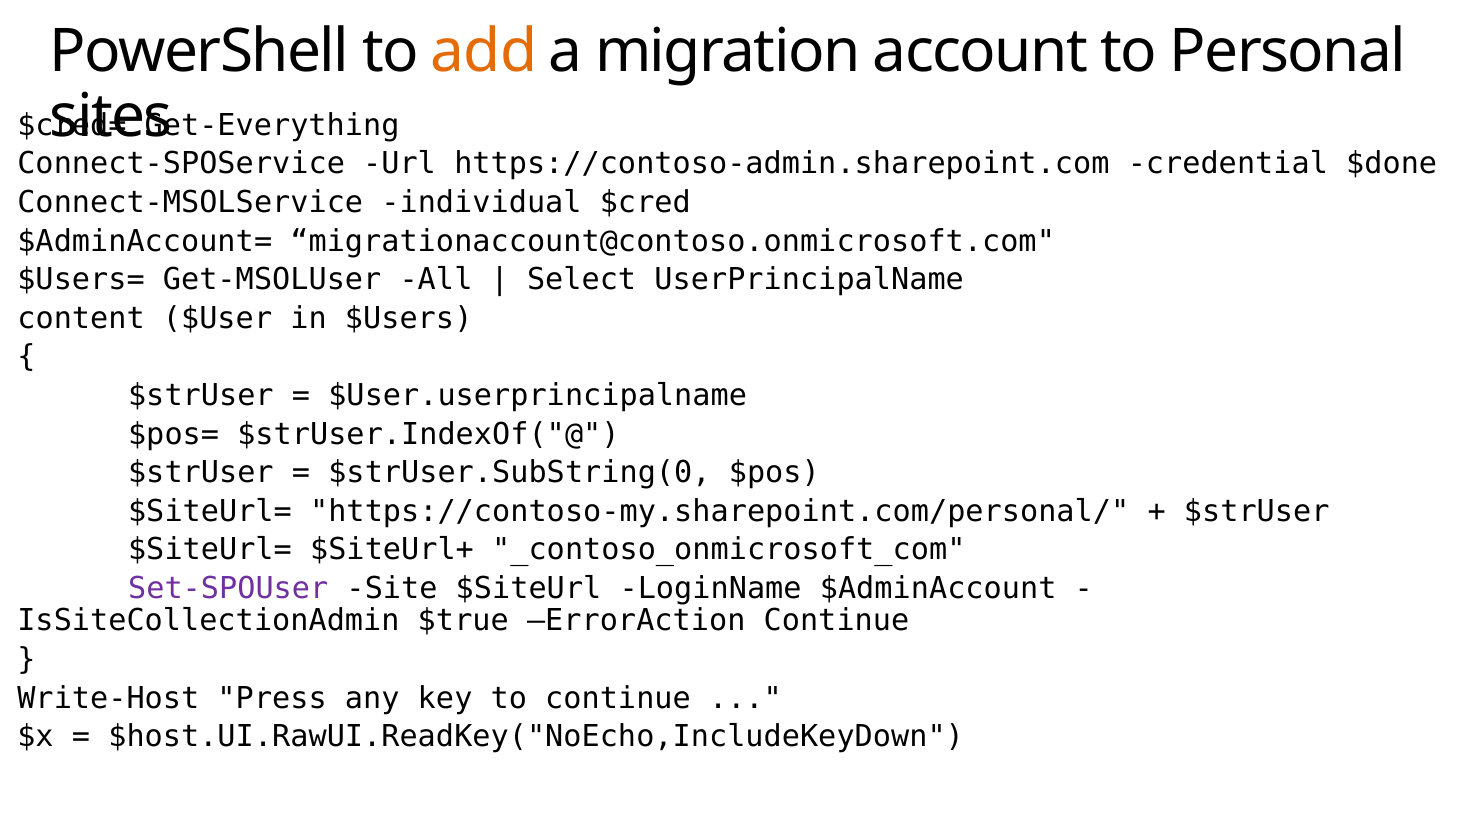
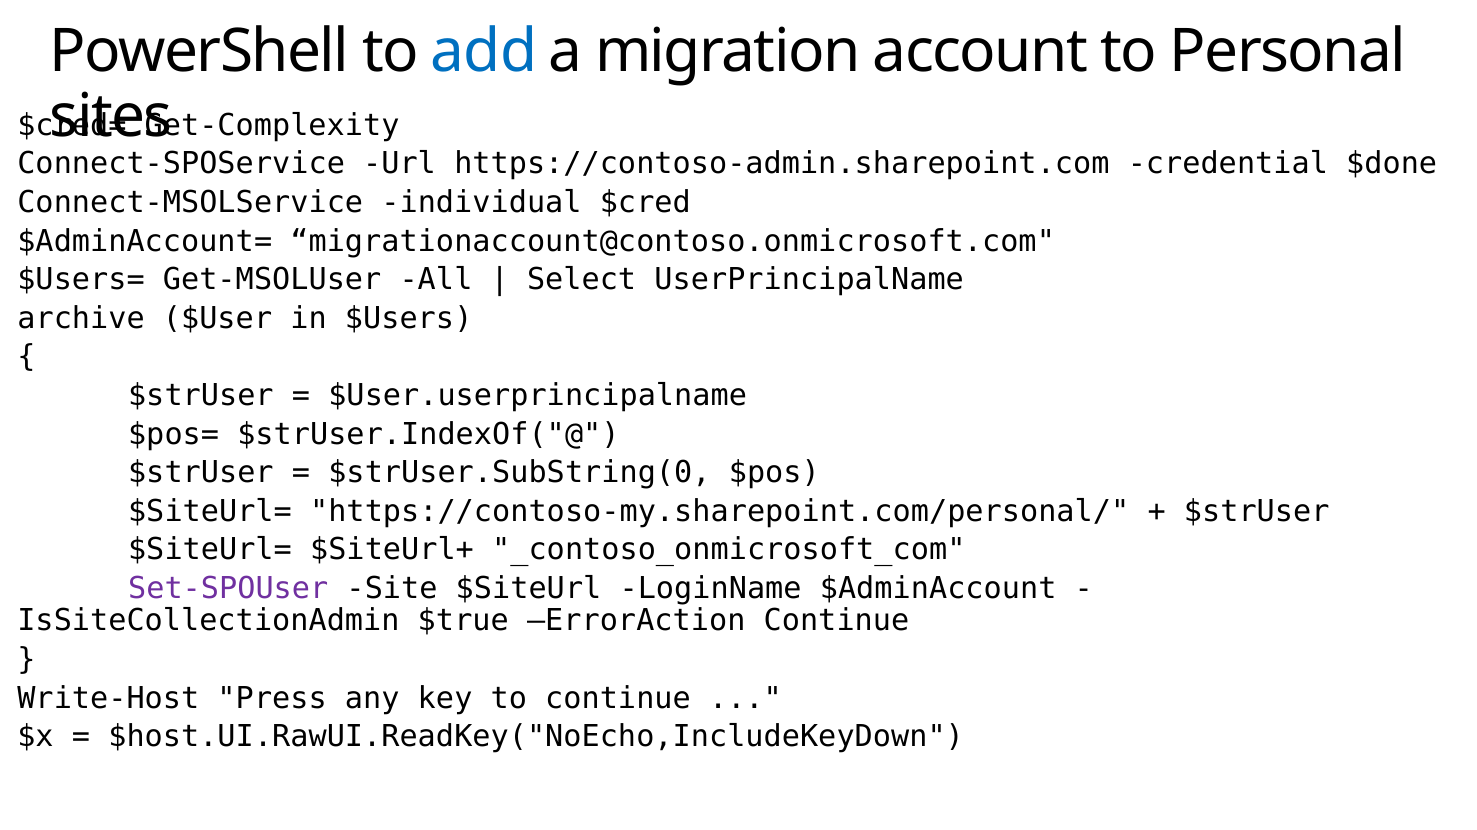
add colour: orange -> blue (484, 51)
Get-Everything: Get-Everything -> Get-Complexity (272, 126)
content: content -> archive (81, 319)
